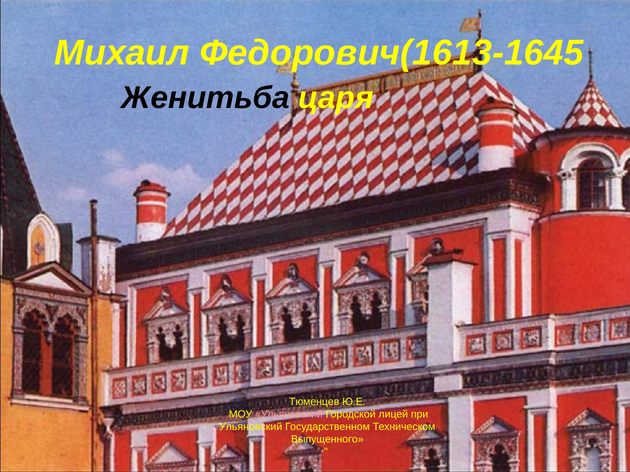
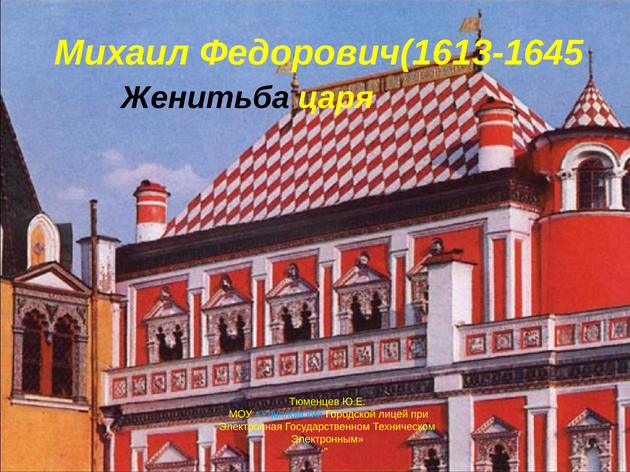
Ульяновский colour: pink -> light blue (289, 415)
Ульяновский: Ульяновский -> Электронная (251, 427)
Выпущенного: Выпущенного -> Электронным (327, 440)
